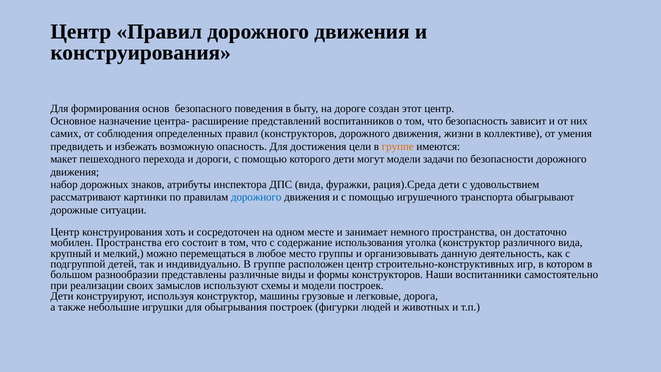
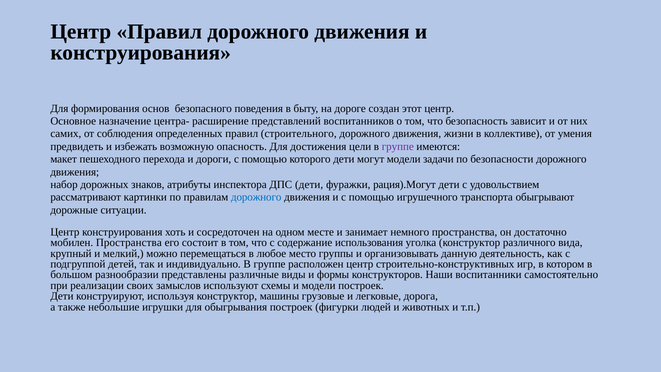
правил конструкторов: конструкторов -> строительного (299, 134)
группе colour: orange -> purple (398, 146)
ДПС вида: вида -> дети (309, 185)
рация).Среда: рация).Среда -> рация).Могут (404, 185)
